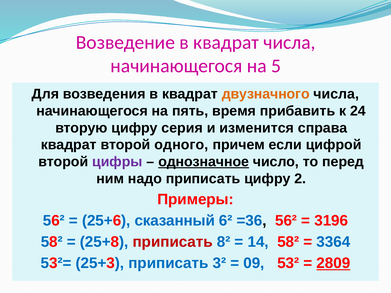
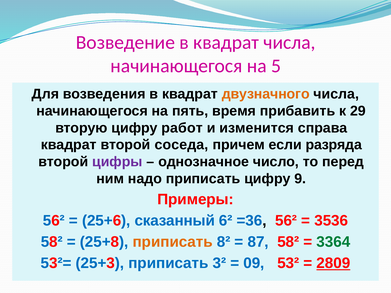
24: 24 -> 29 (358, 111)
серия: серия -> работ (182, 128)
одного: одного -> соседа (181, 145)
цифрой: цифрой -> разряда (334, 145)
однозначное underline: present -> none (204, 162)
2: 2 -> 9 (300, 179)
3196: 3196 -> 3536 (331, 221)
приписать colour: red -> orange (173, 242)
14: 14 -> 87 (258, 242)
3364 colour: blue -> green (333, 242)
